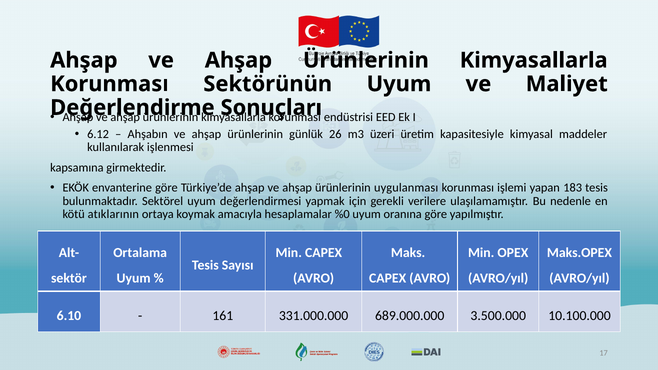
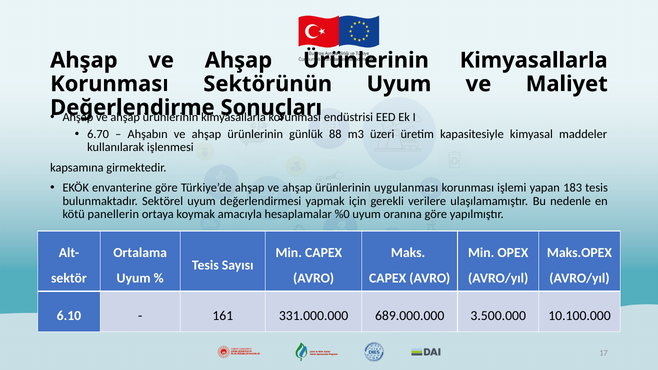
6.12: 6.12 -> 6.70 (98, 134)
26: 26 -> 88 (335, 134)
atıklarının: atıklarının -> panellerin (113, 214)
